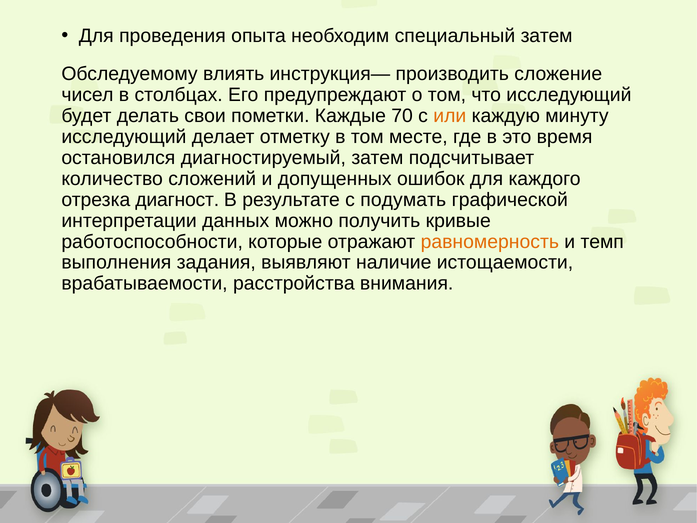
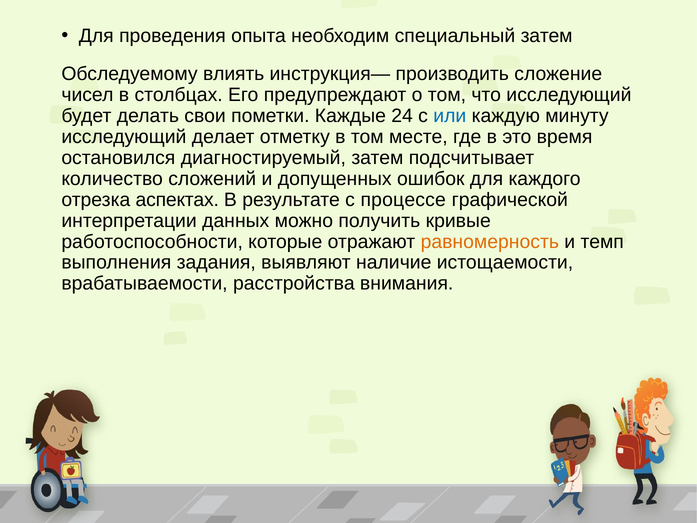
70: 70 -> 24 (402, 116)
или colour: orange -> blue (450, 116)
диагност: диагност -> аспектах (177, 200)
подумать: подумать -> процессе (403, 200)
